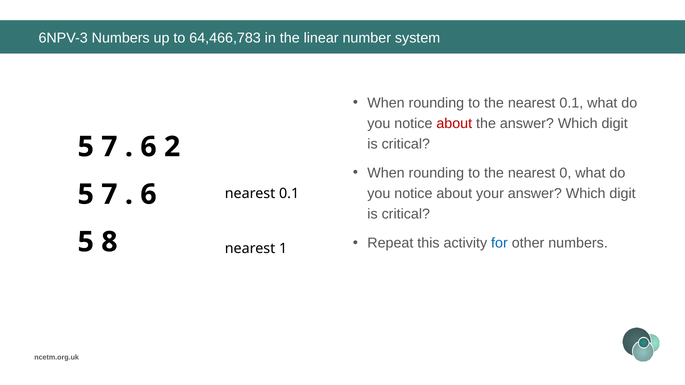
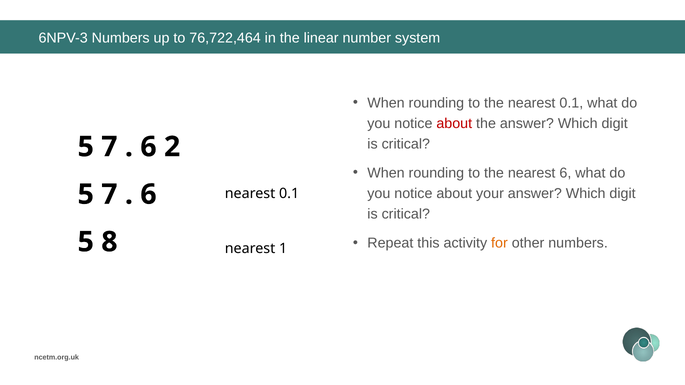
64,466,783: 64,466,783 -> 76,722,464 (225, 38)
nearest 0: 0 -> 6 (565, 173)
for colour: blue -> orange (499, 243)
